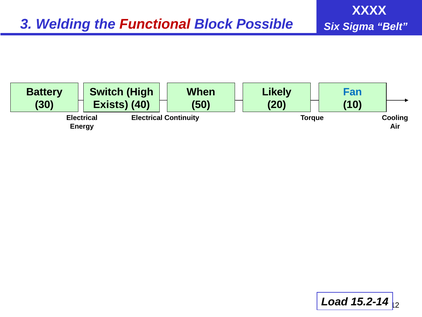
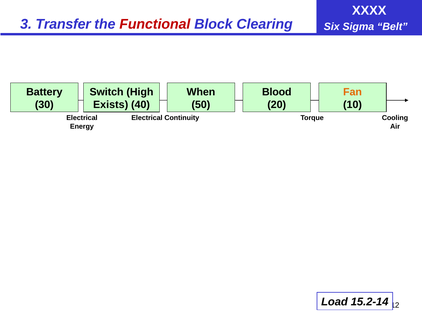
Welding: Welding -> Transfer (63, 24)
Possible: Possible -> Clearing (265, 24)
Likely: Likely -> Blood (277, 92)
Fan colour: blue -> orange (353, 92)
